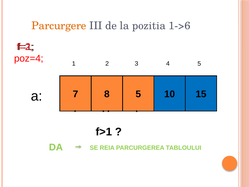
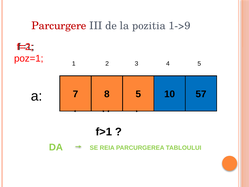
Parcurgere colour: orange -> red (59, 26)
1->6: 1->6 -> 1->9 (180, 26)
poz=4: poz=4 -> poz=1 (29, 58)
15: 15 -> 57 (201, 94)
